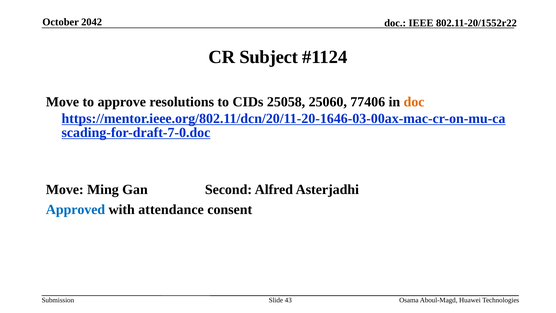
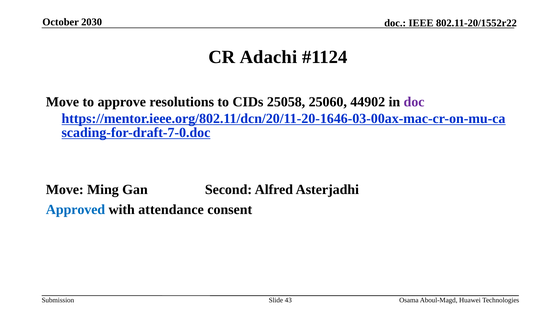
2042: 2042 -> 2030 (92, 22)
Subject: Subject -> Adachi (269, 57)
77406: 77406 -> 44902 (368, 102)
doc colour: orange -> purple (414, 102)
